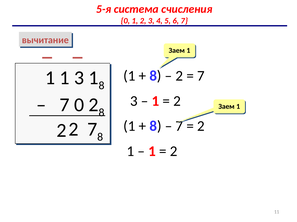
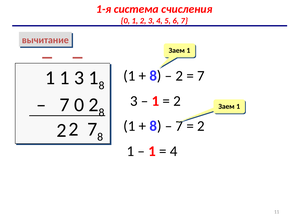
5-я: 5-я -> 1-я (104, 9)
2: 2 -> 4 (174, 152)
